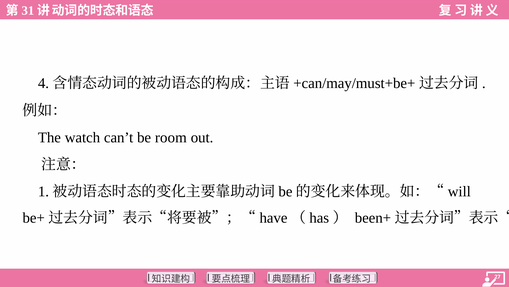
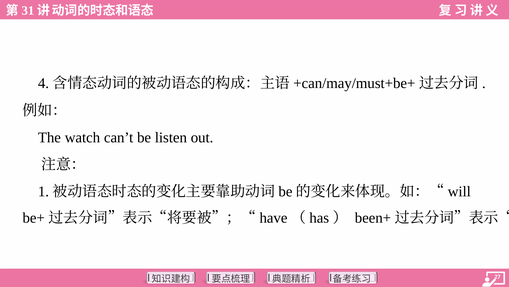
room: room -> listen (171, 137)
